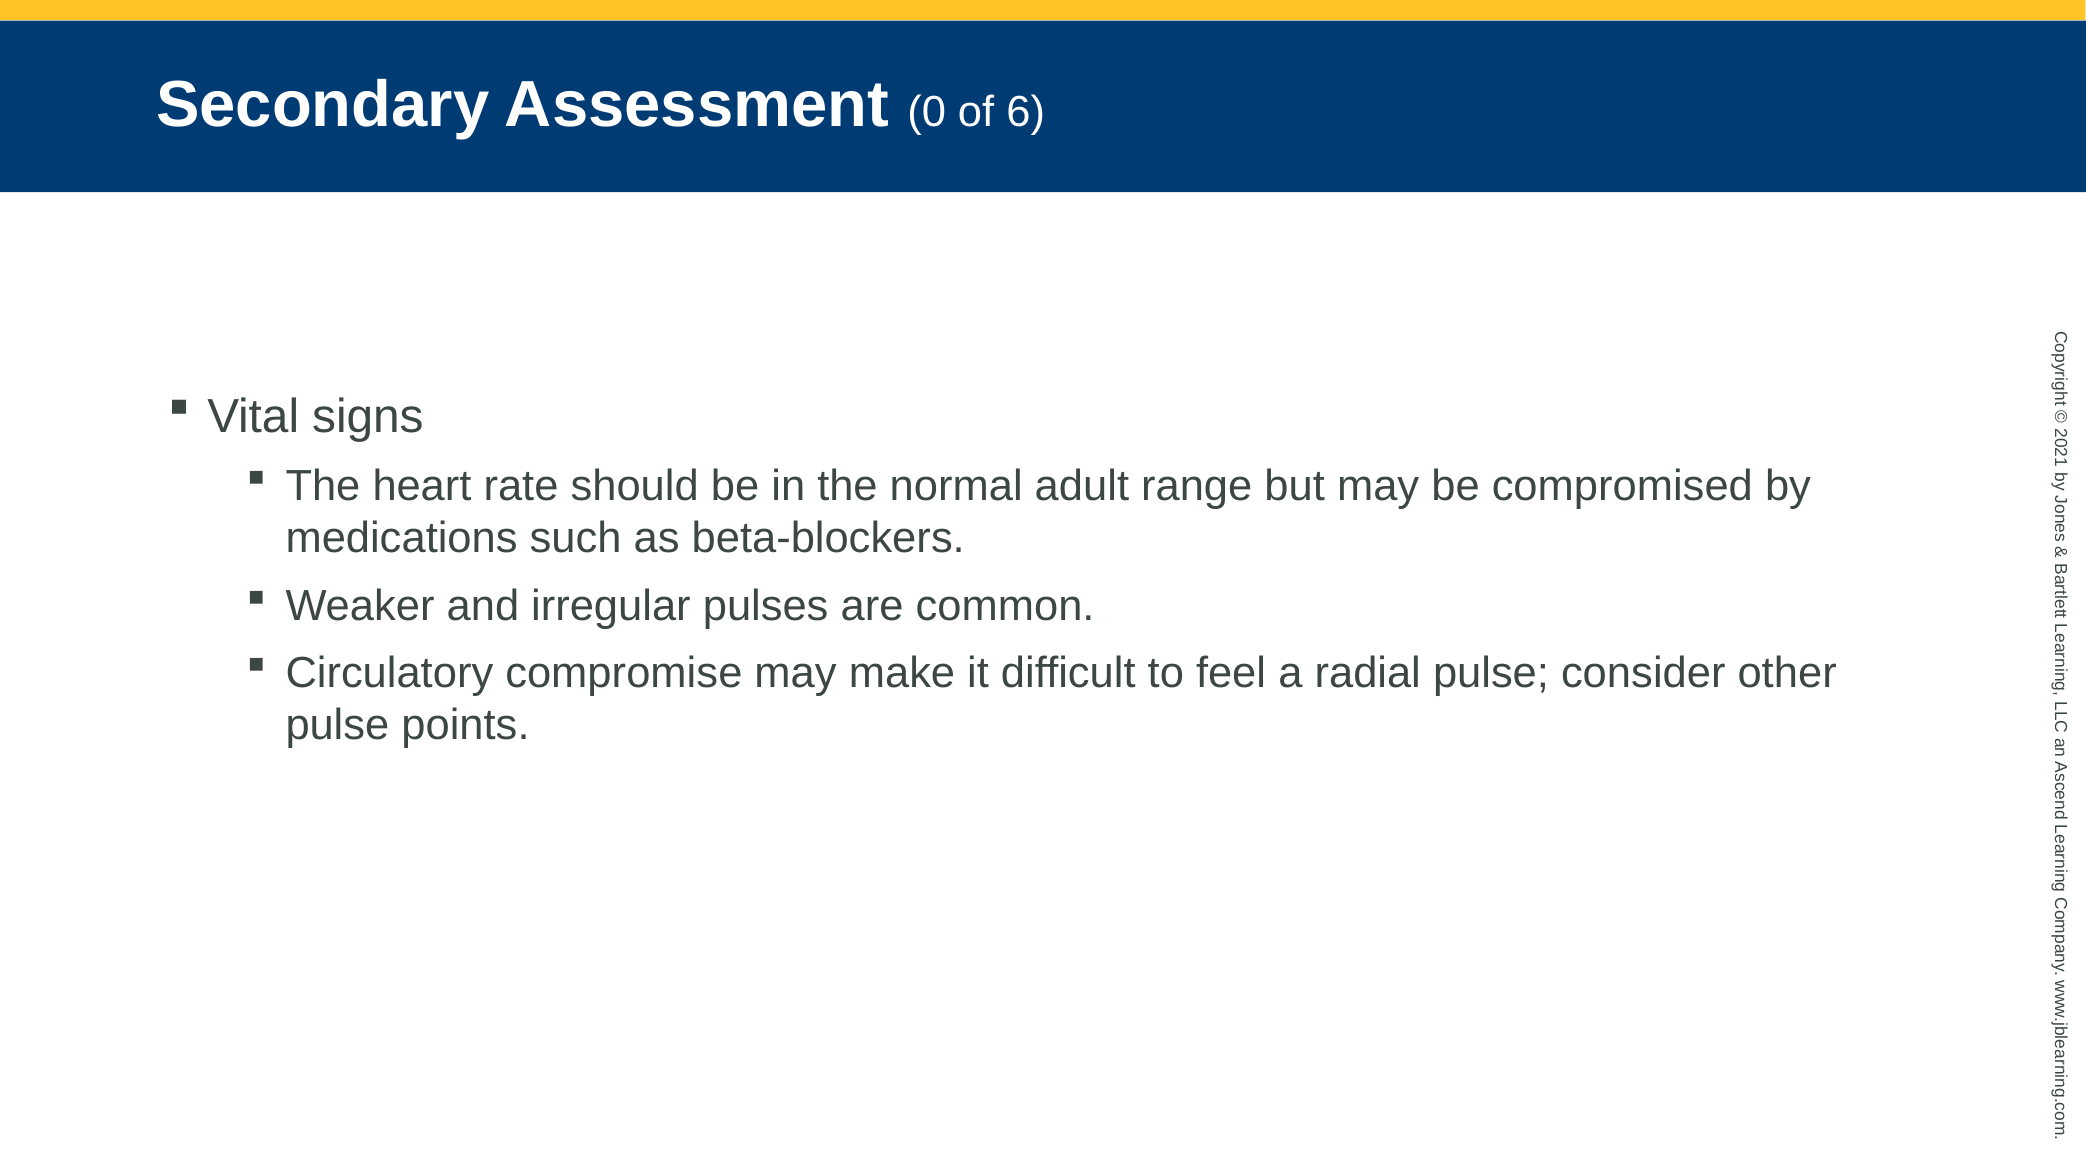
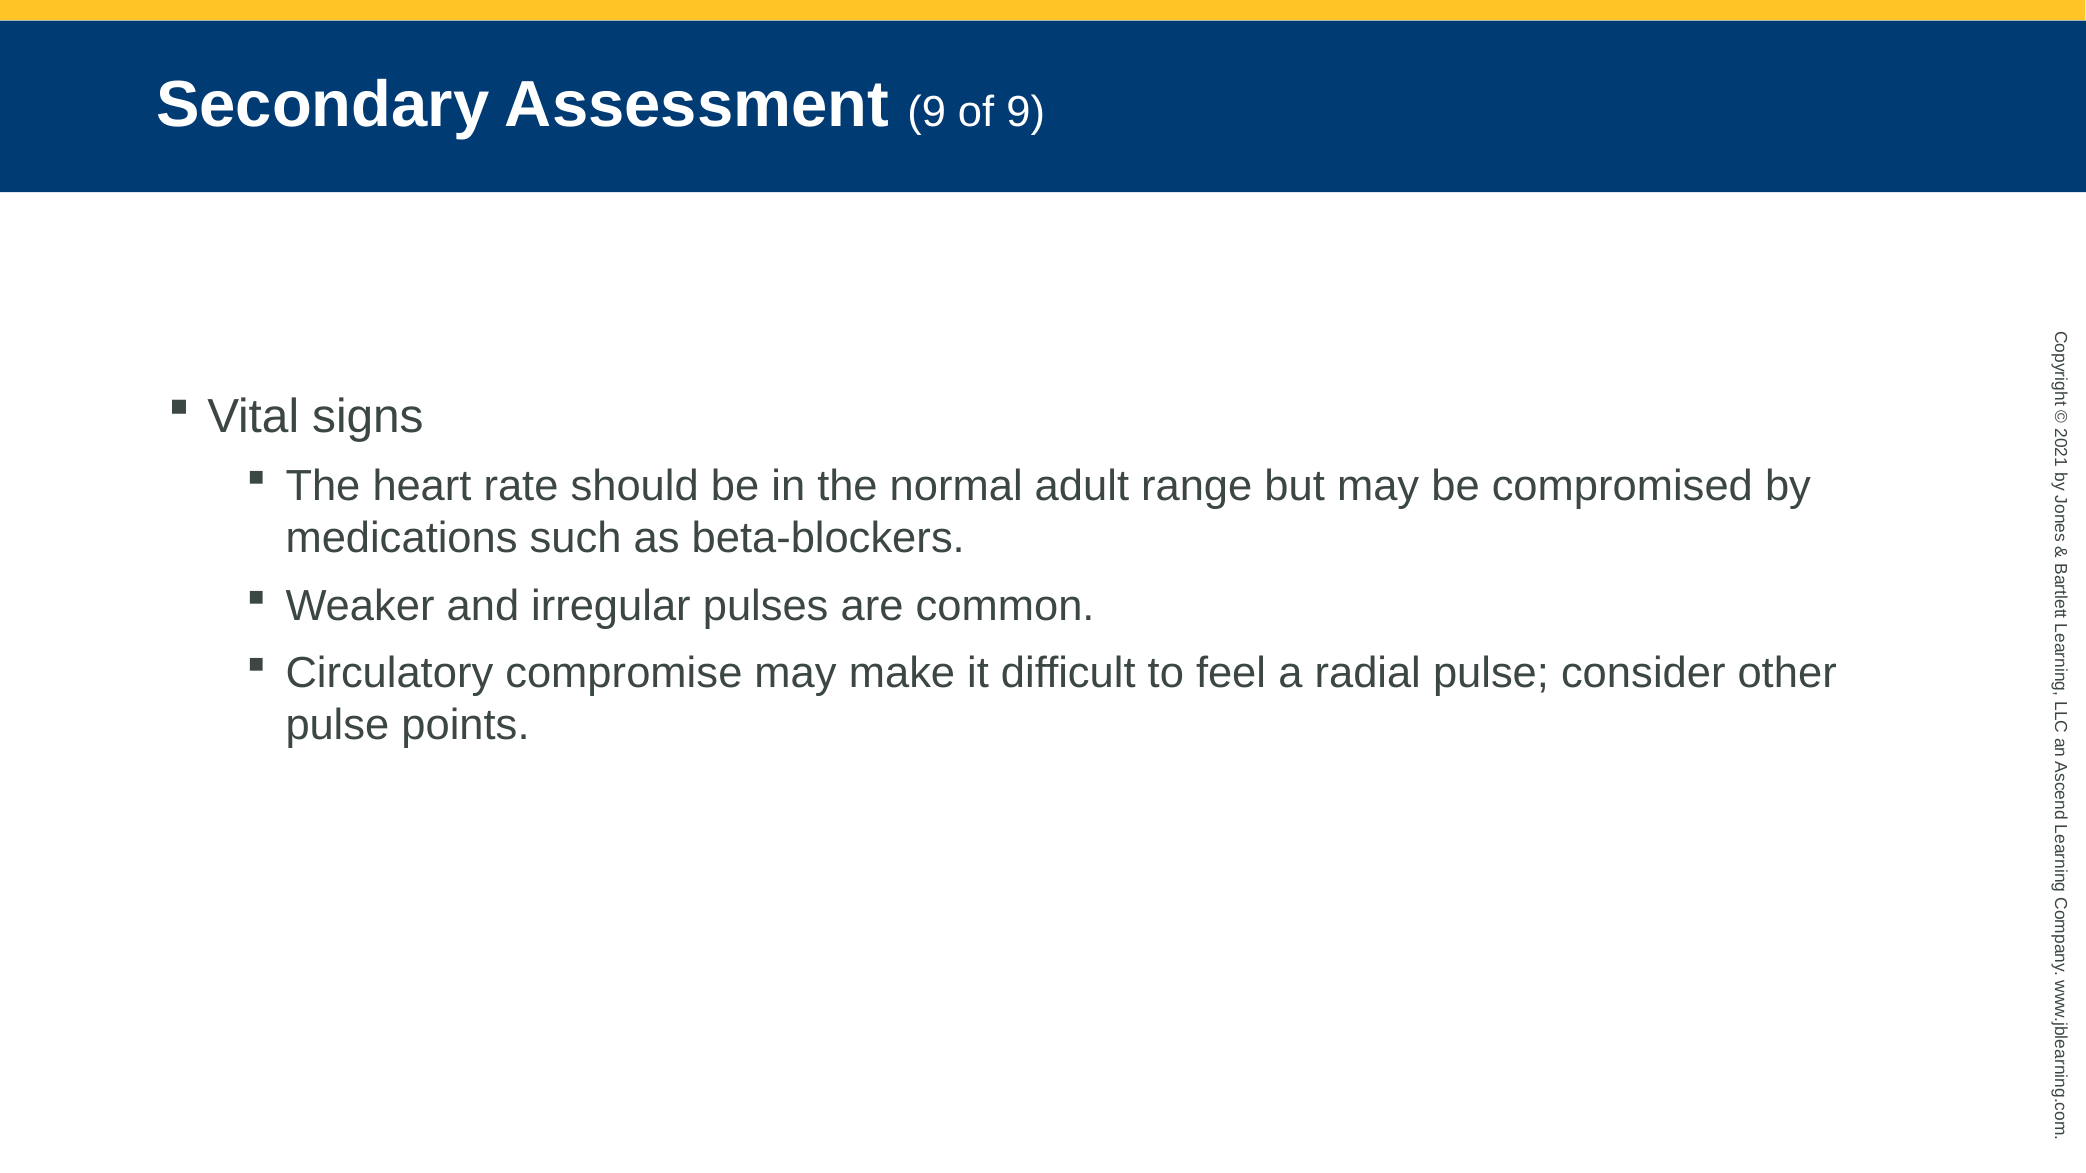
Assessment 0: 0 -> 9 (927, 112)
of 6: 6 -> 9 (1026, 112)
